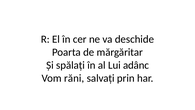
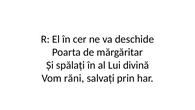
adânc: adânc -> divină (136, 65)
